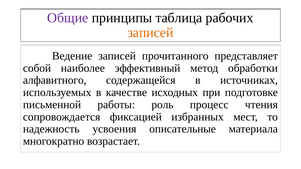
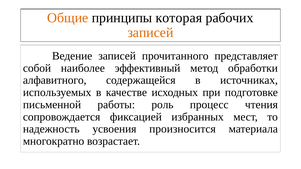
Общие colour: purple -> orange (68, 18)
таблица: таблица -> которая (179, 18)
описательные: описательные -> произносится (183, 129)
